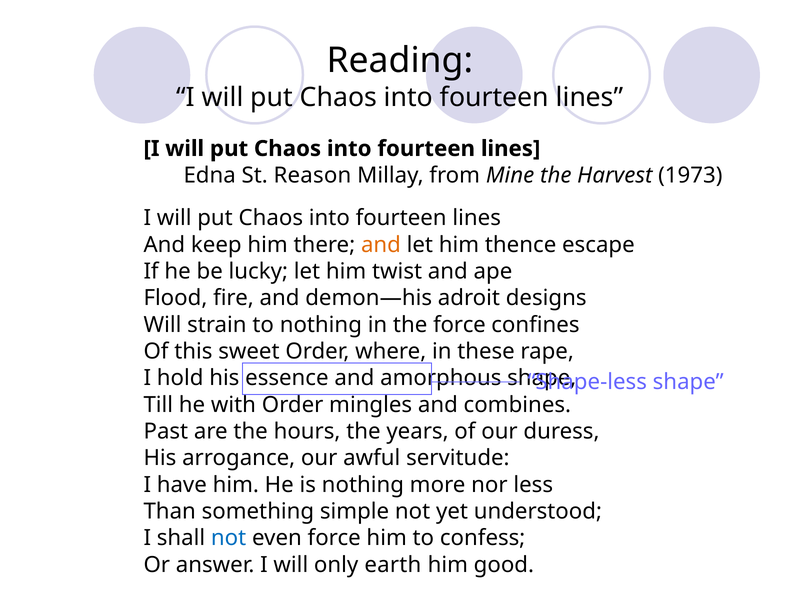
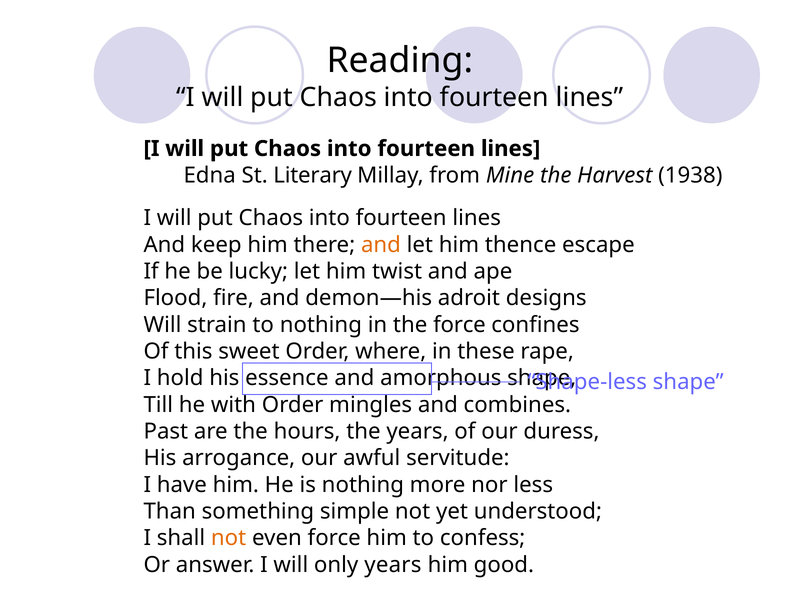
Reason: Reason -> Literary (313, 175)
1973: 1973 -> 1938 (690, 175)
not colour: blue -> orange (229, 538)
only earth: earth -> years (393, 565)
